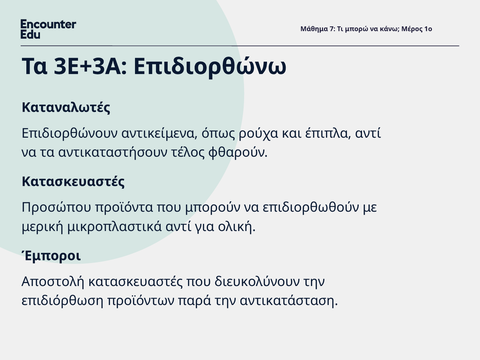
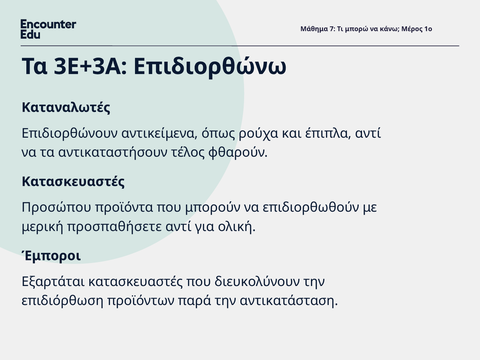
μικροπλαστικά: μικροπλαστικά -> προσπαθήσετε (114, 227)
Αποστολή: Αποστολή -> Εξαρτάται (53, 282)
